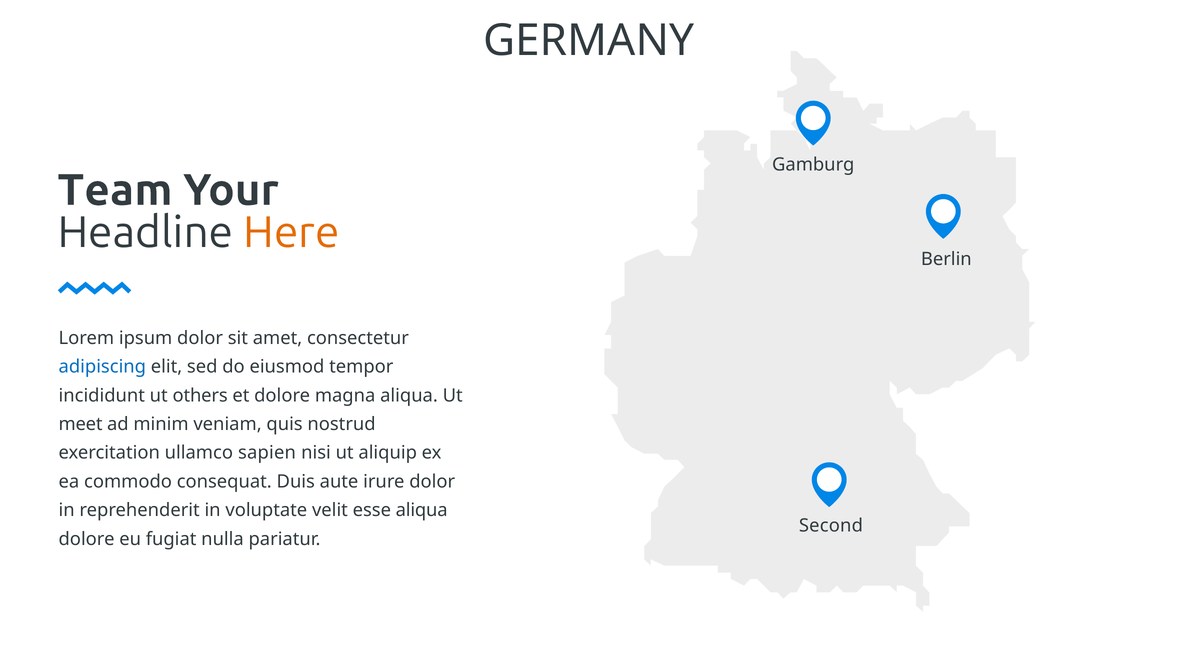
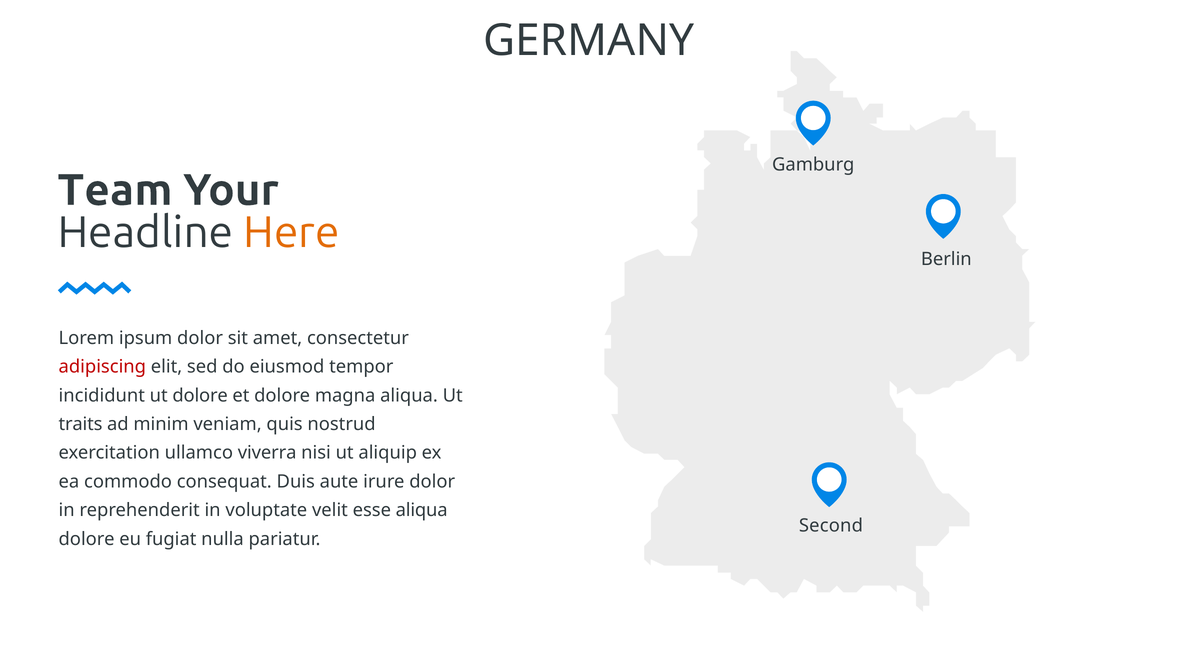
adipiscing colour: blue -> red (102, 366)
ut others: others -> dolore (200, 395)
meet: meet -> traits (81, 424)
sapien: sapien -> viverra (267, 453)
